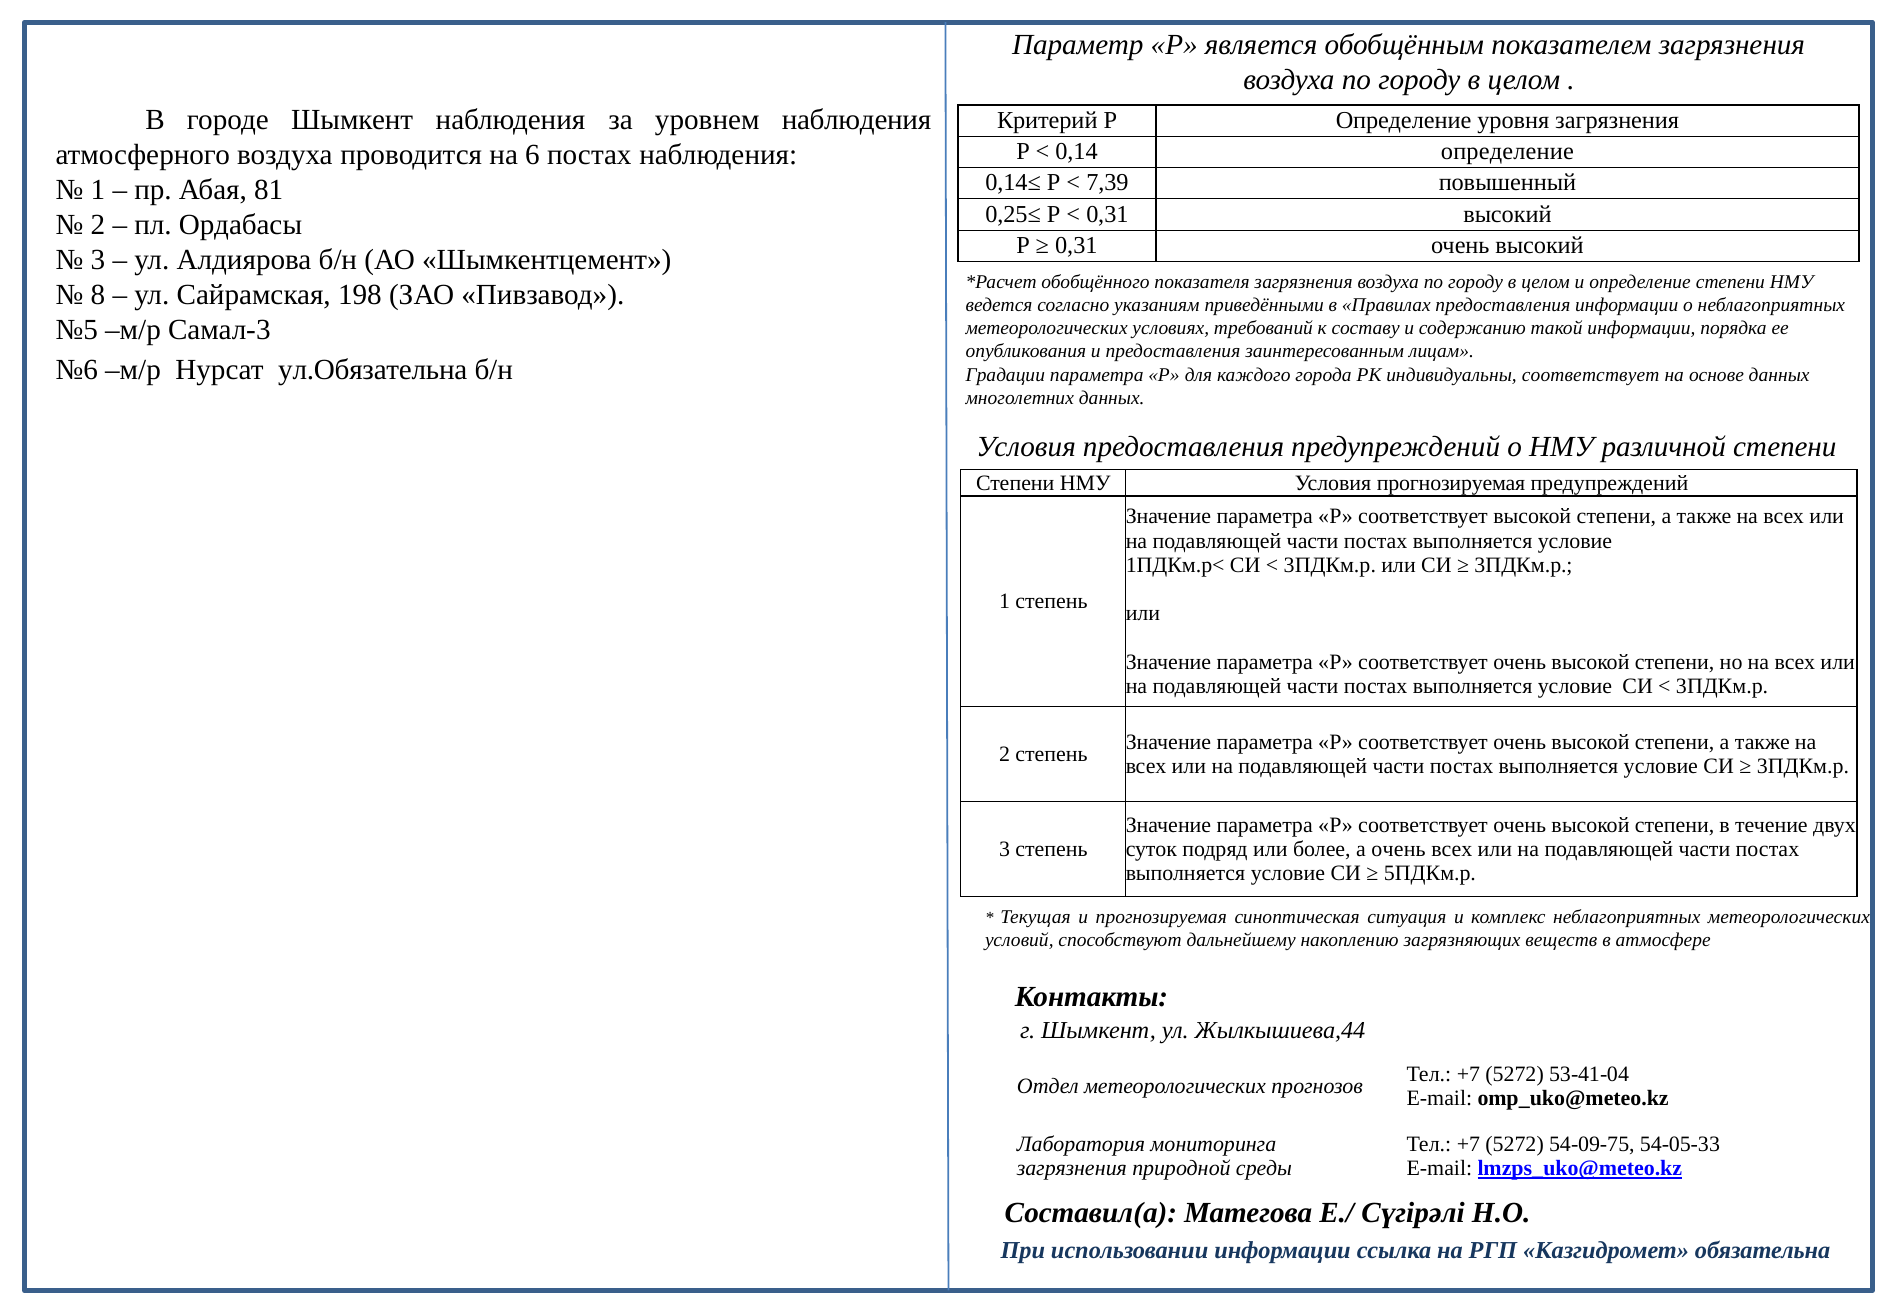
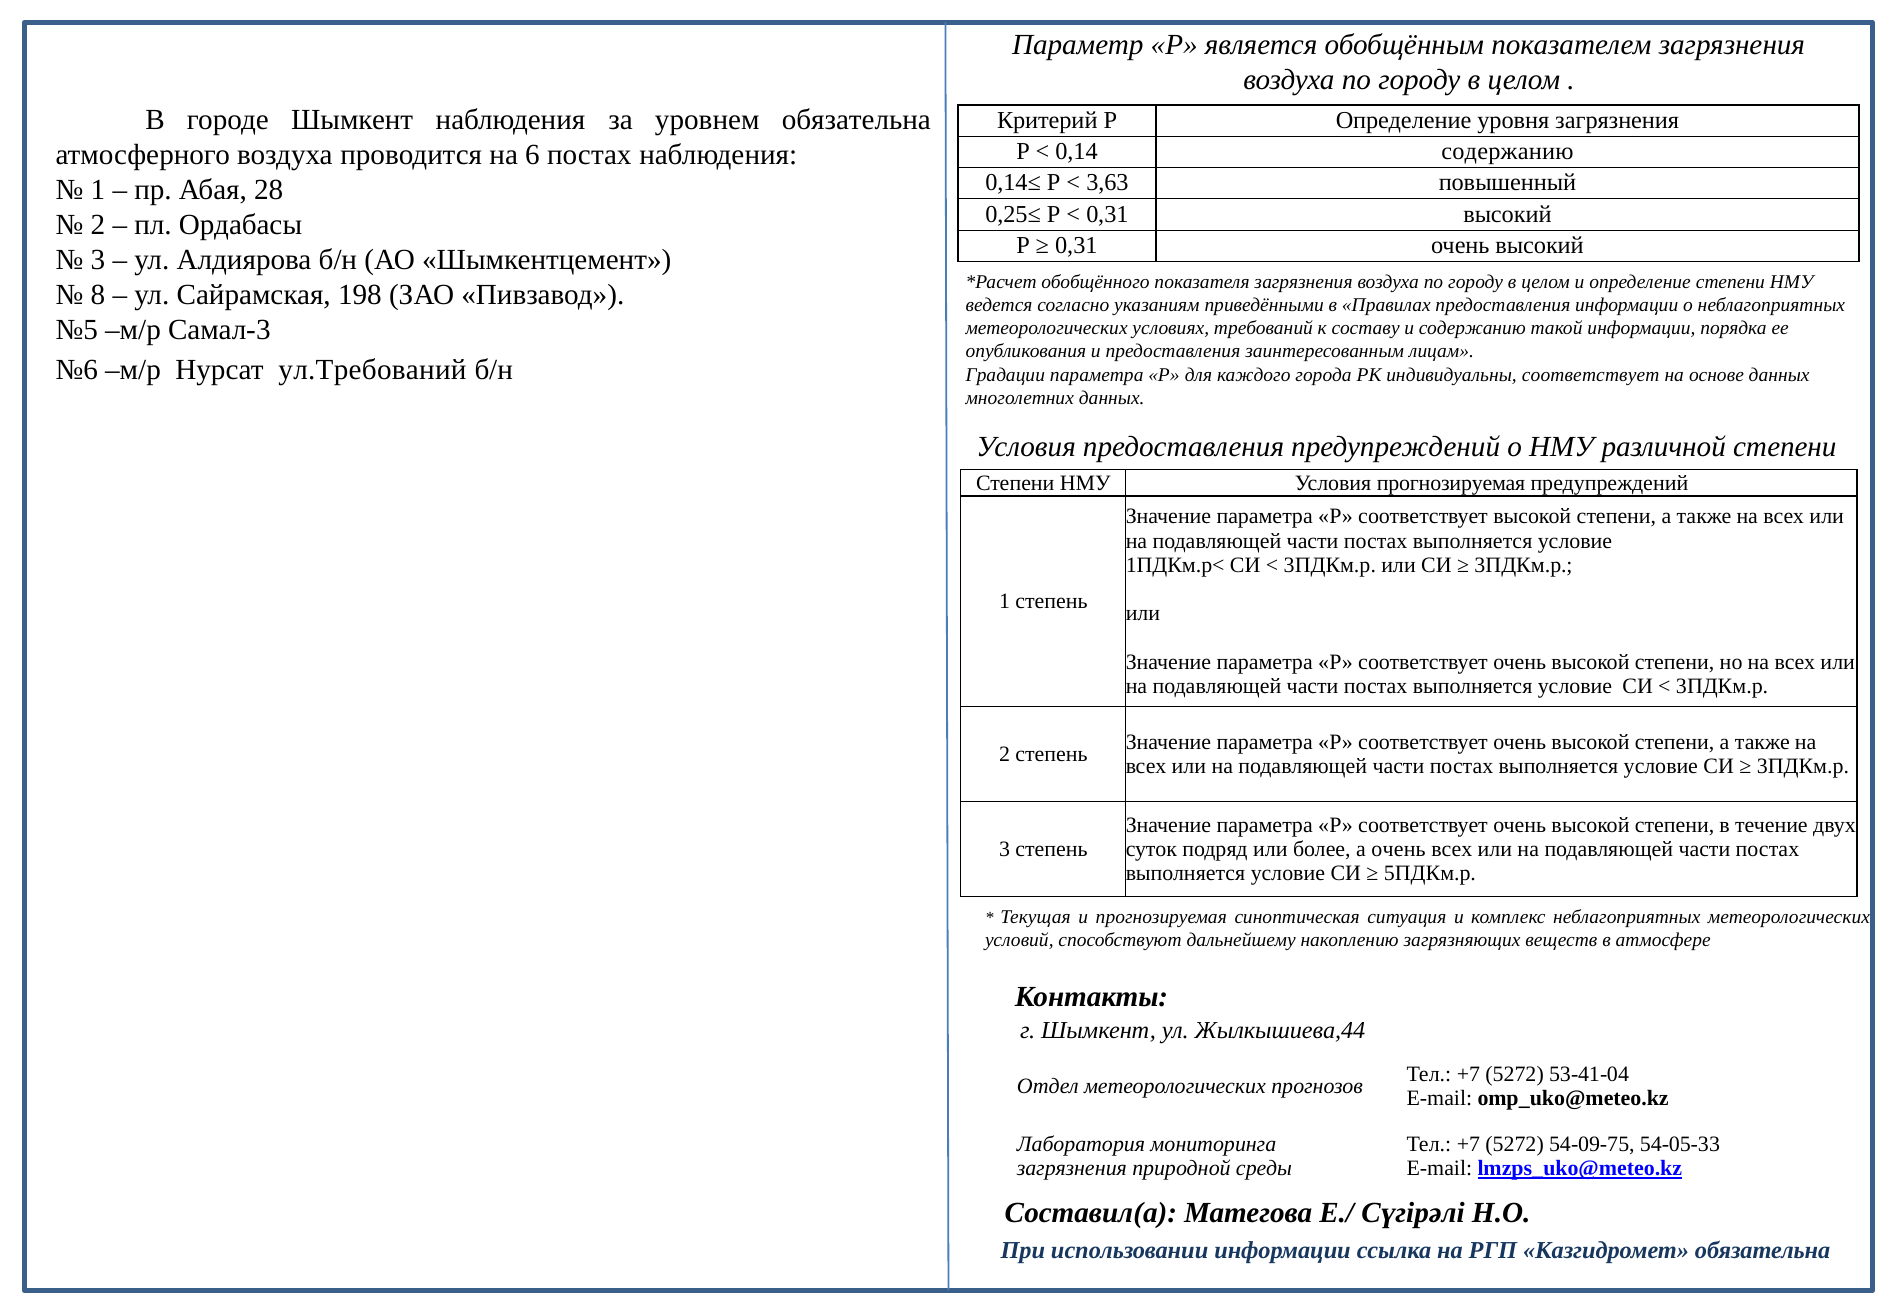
уровнем наблюдения: наблюдения -> обязательна (856, 119)
0,14 определение: определение -> содержанию (1507, 152)
7,39: 7,39 -> 3,63 (1107, 183)
81: 81 -> 28 (269, 189)
ул.Обязательна: ул.Обязательна -> ул.Требований (372, 370)
